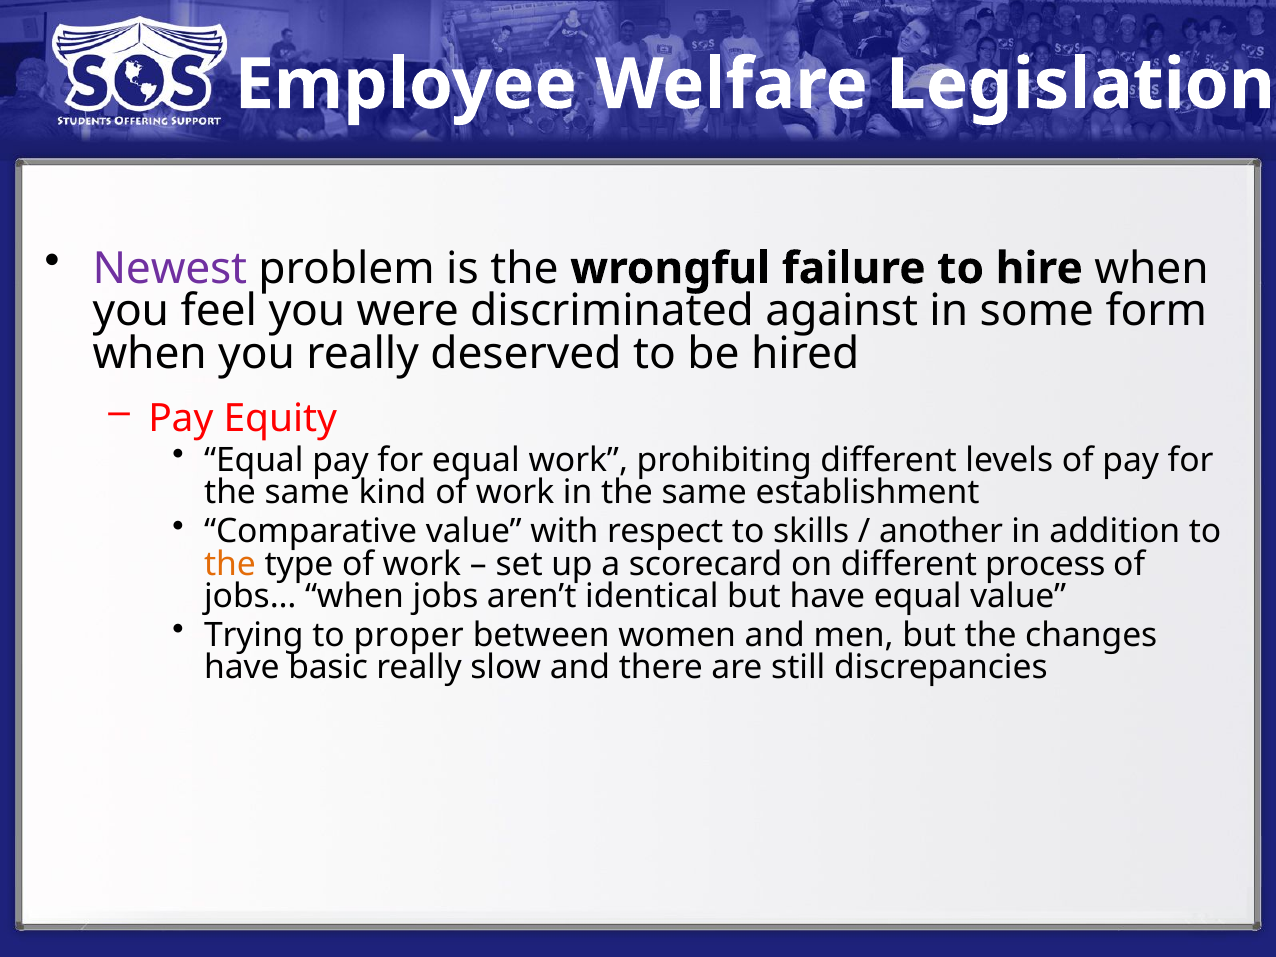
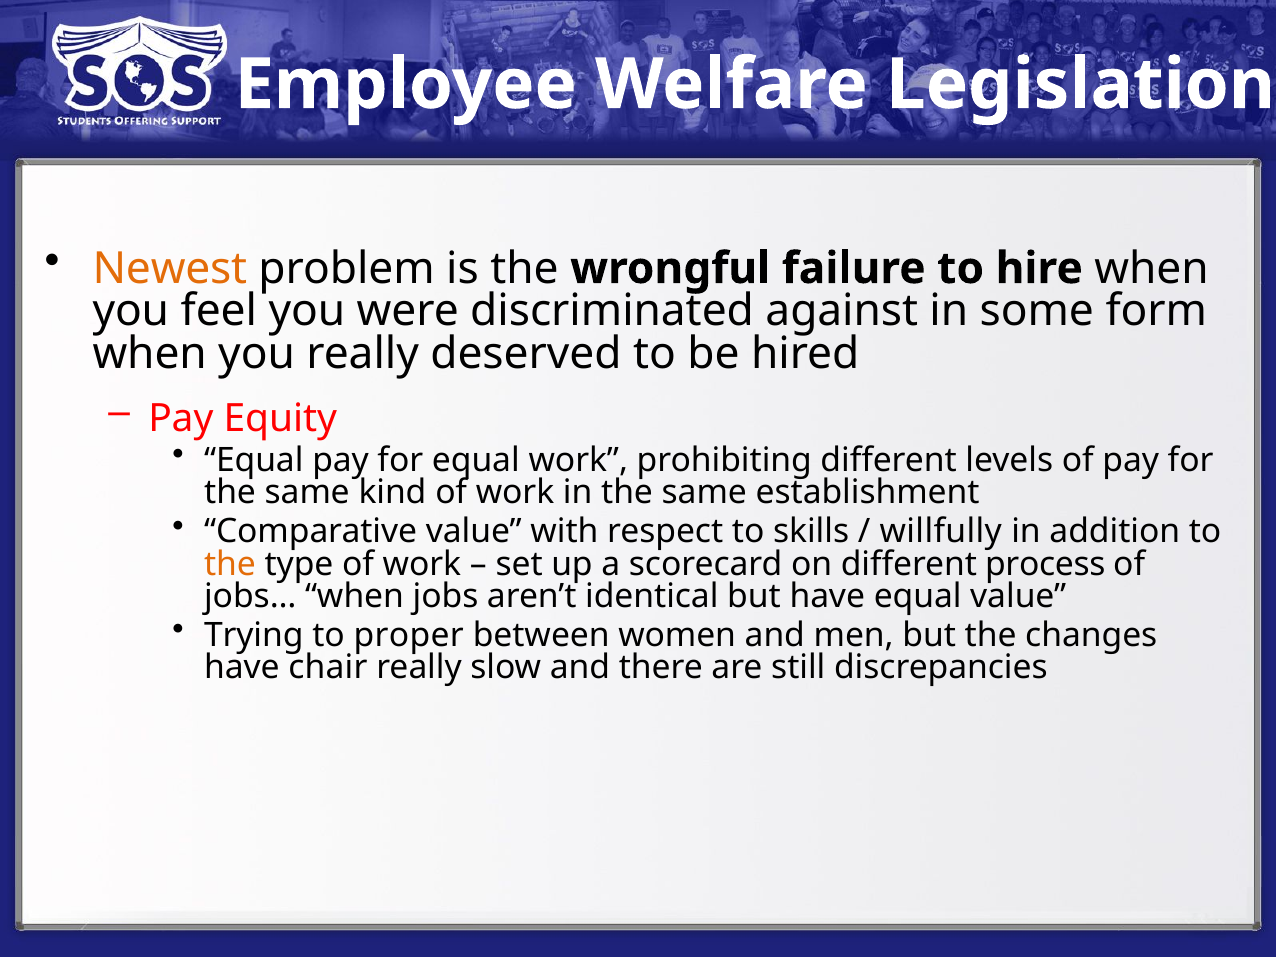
Newest colour: purple -> orange (170, 269)
another: another -> willfully (941, 532)
basic: basic -> chair (328, 668)
